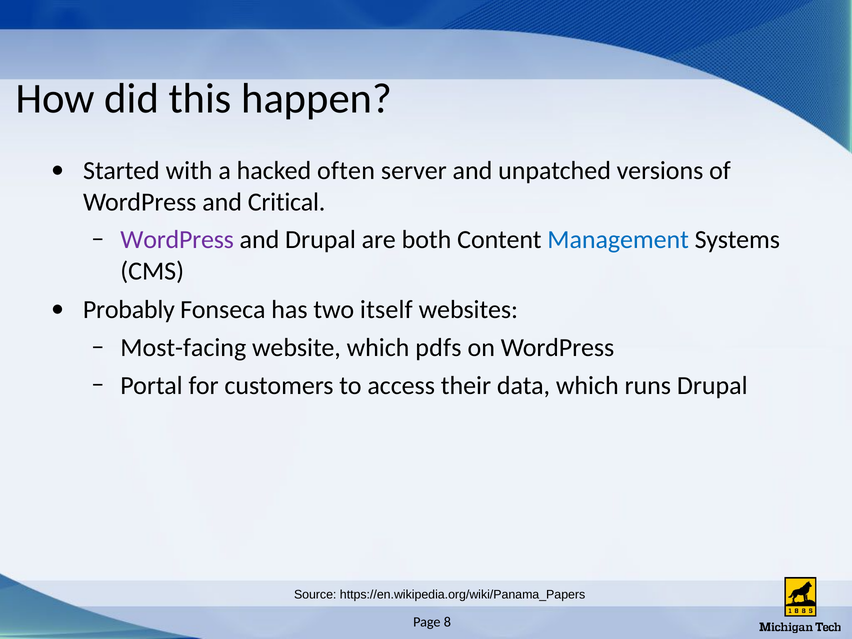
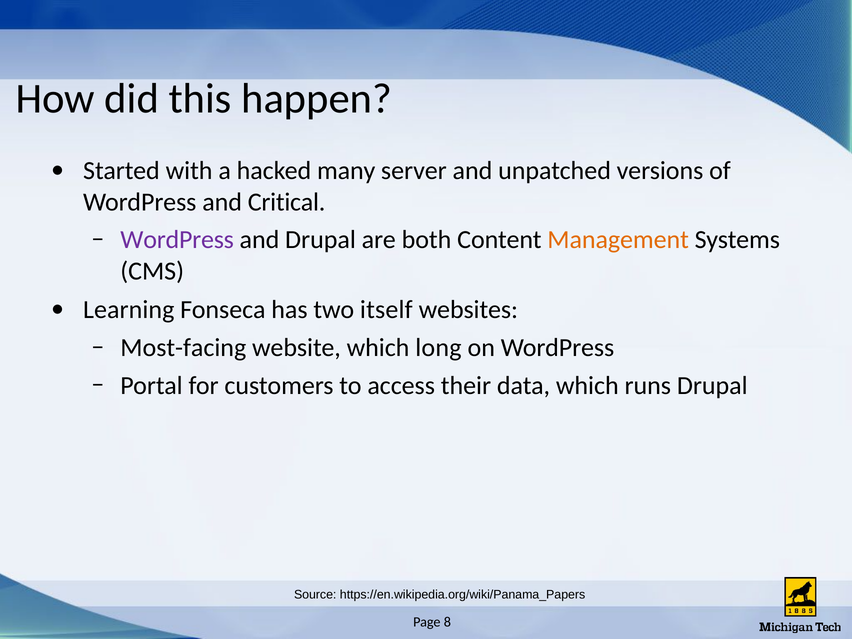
often: often -> many (346, 171)
Management colour: blue -> orange (618, 240)
Probably: Probably -> Learning (129, 310)
pdfs: pdfs -> long (438, 348)
